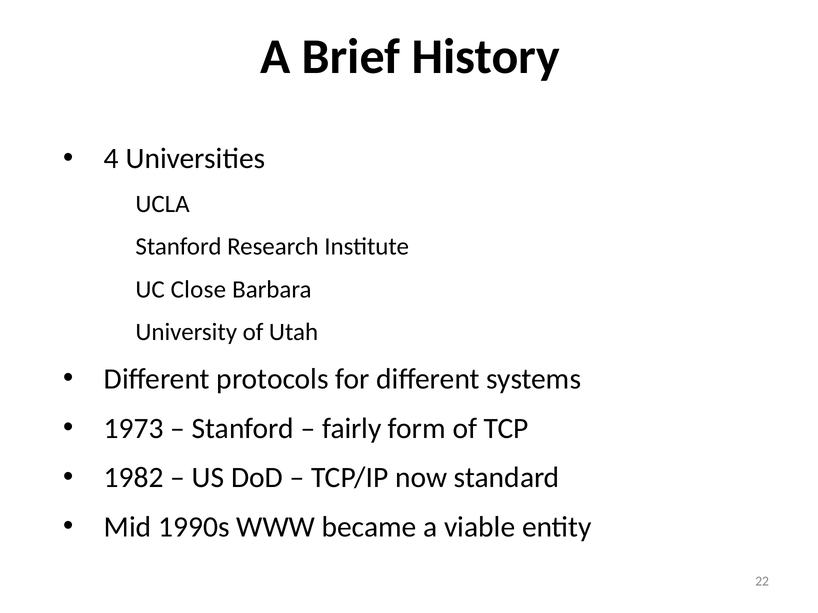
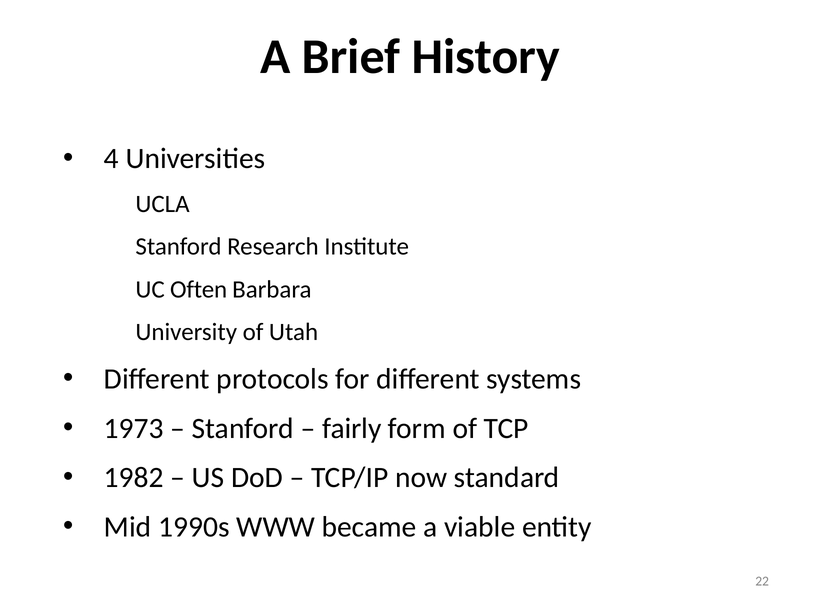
Close: Close -> Often (199, 290)
